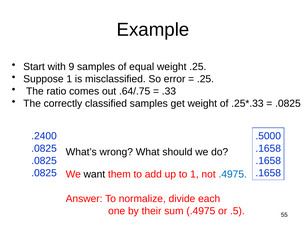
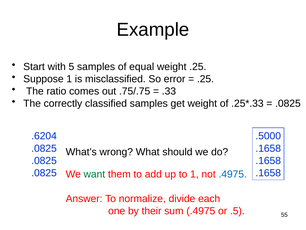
9: 9 -> 5 (71, 67)
.64/.75: .64/.75 -> .75/.75 (135, 91)
.2400: .2400 -> .6204 (44, 136)
want colour: black -> green (94, 174)
